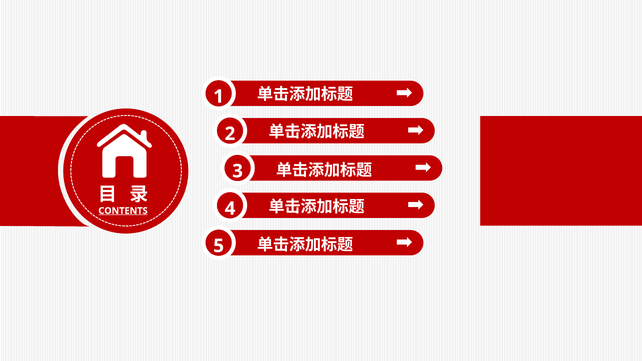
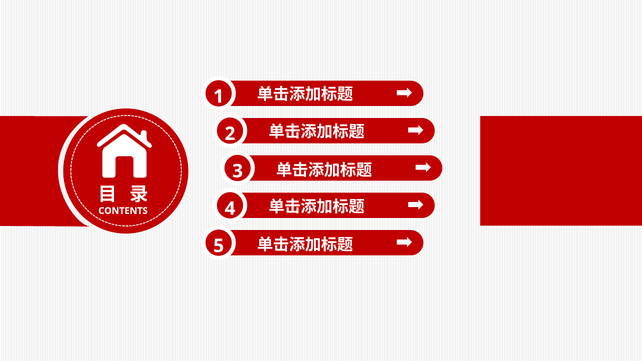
CONTENTS underline: present -> none (123, 211)
